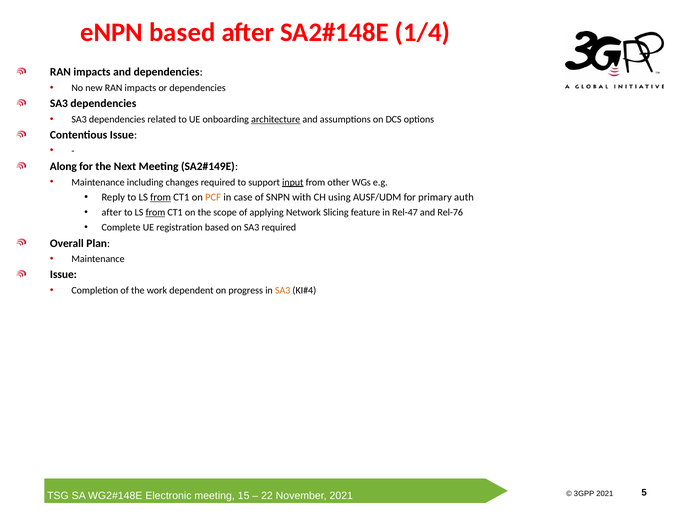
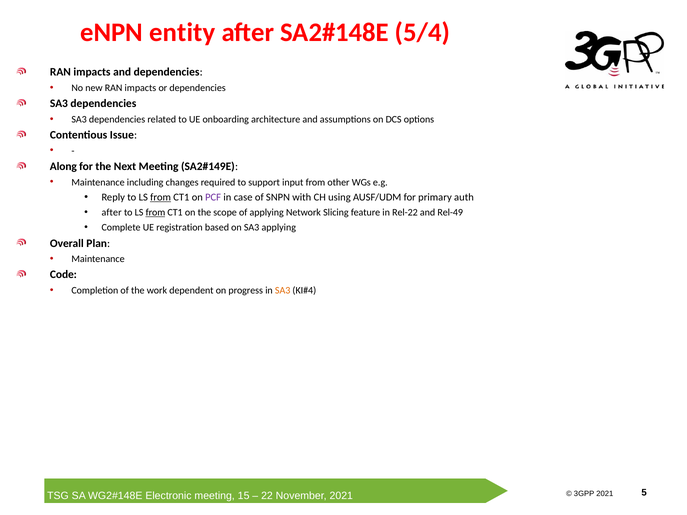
eNPN based: based -> entity (182, 32)
1/4: 1/4 -> 5/4 (423, 32)
architecture underline: present -> none (276, 119)
input underline: present -> none (293, 182)
PCF colour: orange -> purple (213, 197)
Rel-47: Rel-47 -> Rel-22 (405, 213)
Rel-76: Rel-76 -> Rel-49 (450, 213)
SA3 required: required -> applying (279, 228)
Issue: Issue -> Code (63, 275)
